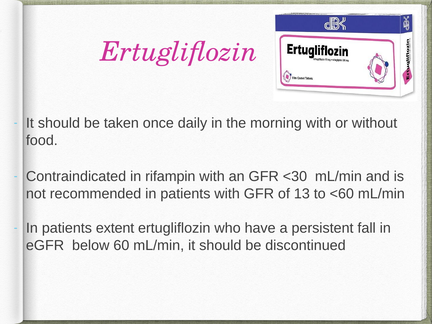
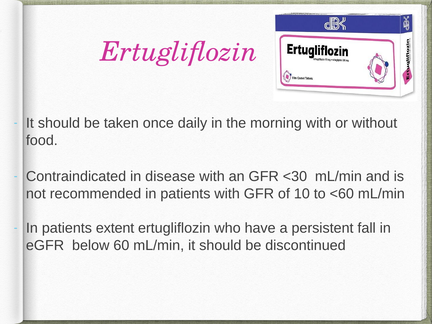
rifampin: rifampin -> disease (170, 177)
13: 13 -> 10 (302, 194)
